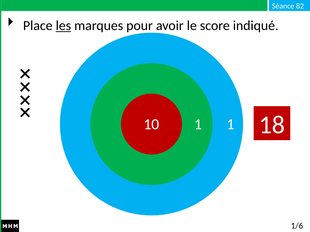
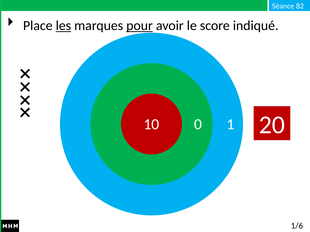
pour underline: none -> present (140, 26)
10 1: 1 -> 0 (198, 125)
18: 18 -> 20 (272, 125)
